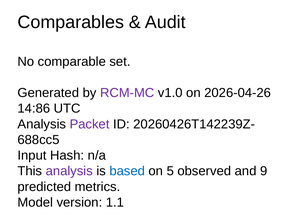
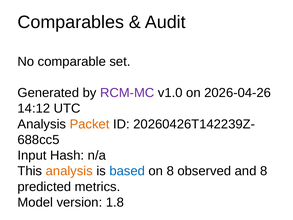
14:86: 14:86 -> 14:12 (34, 108)
Packet colour: purple -> orange (90, 124)
analysis colour: purple -> orange (69, 171)
on 5: 5 -> 8 (170, 171)
and 9: 9 -> 8 (264, 171)
1.1: 1.1 -> 1.8 (115, 202)
